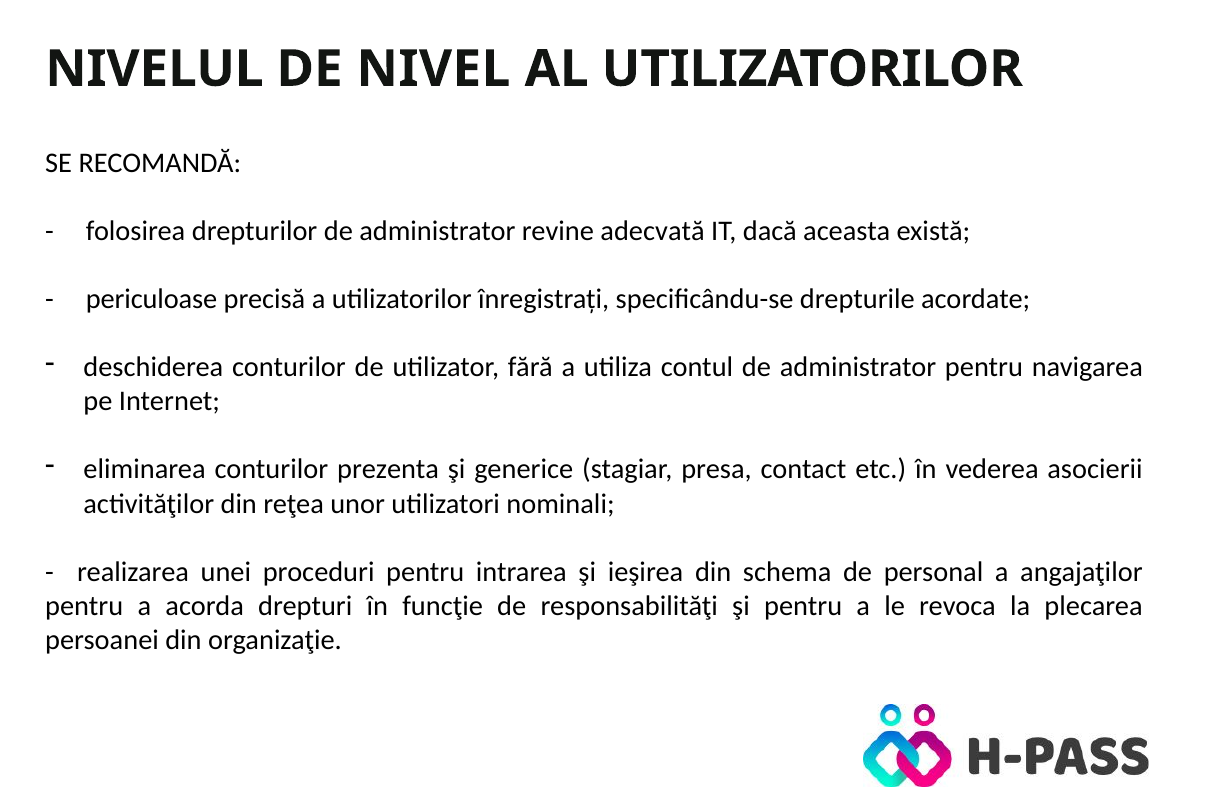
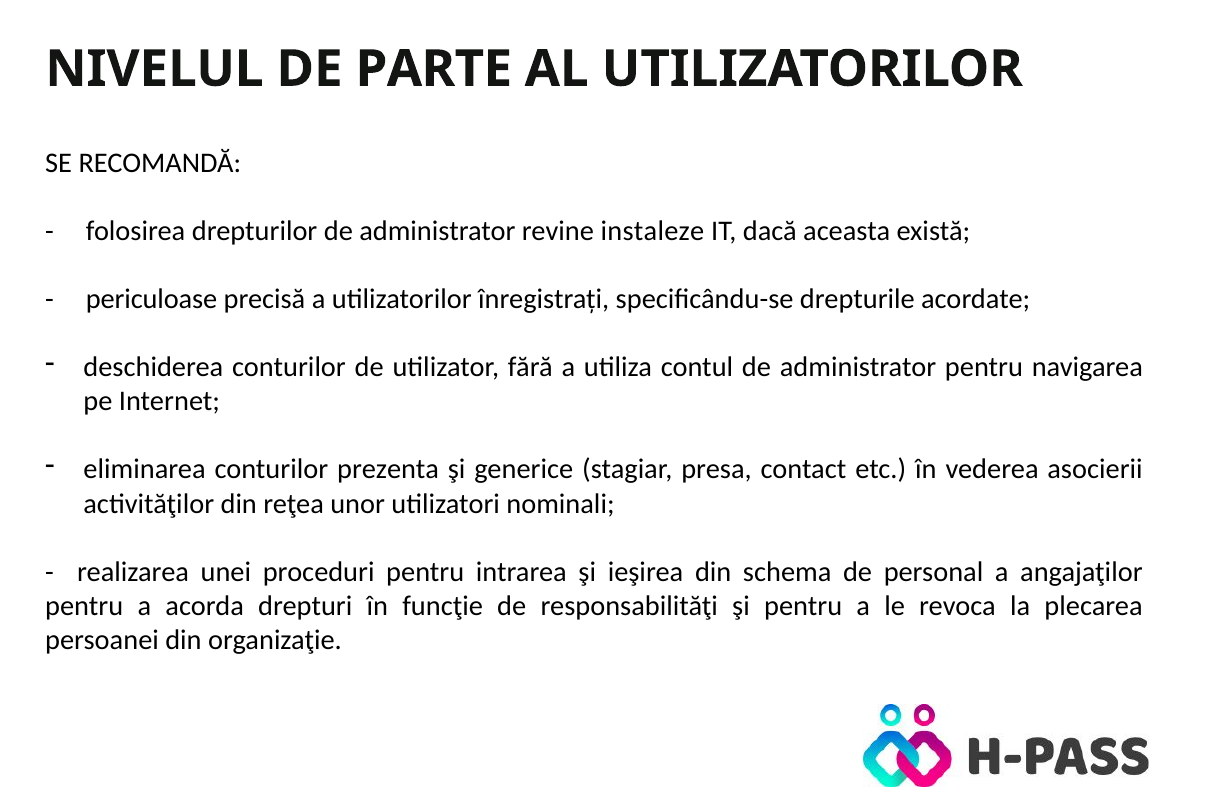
NIVEL: NIVEL -> PARTE (434, 69)
adecvată: adecvată -> instaleze (652, 231)
